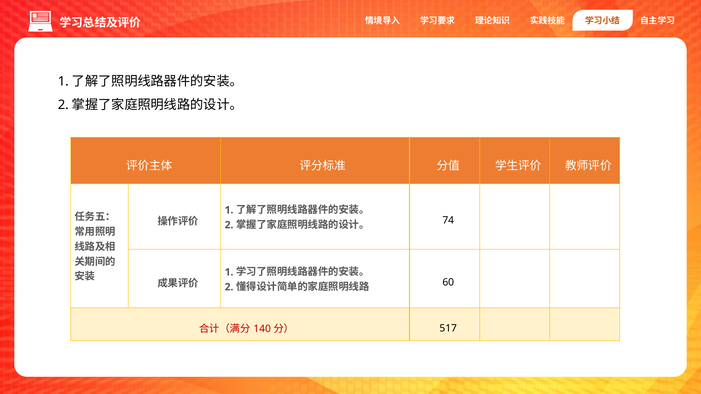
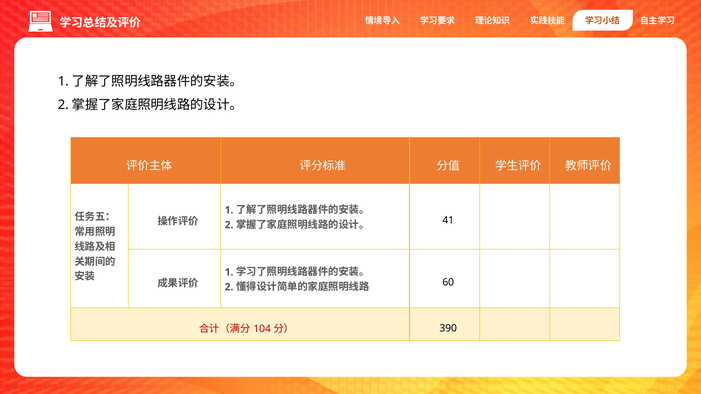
74: 74 -> 41 (448, 221)
140: 140 -> 104 (262, 329)
517: 517 -> 390 (448, 329)
